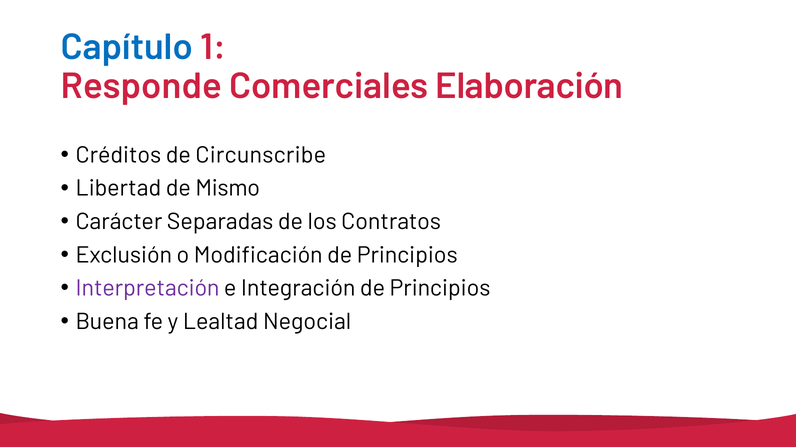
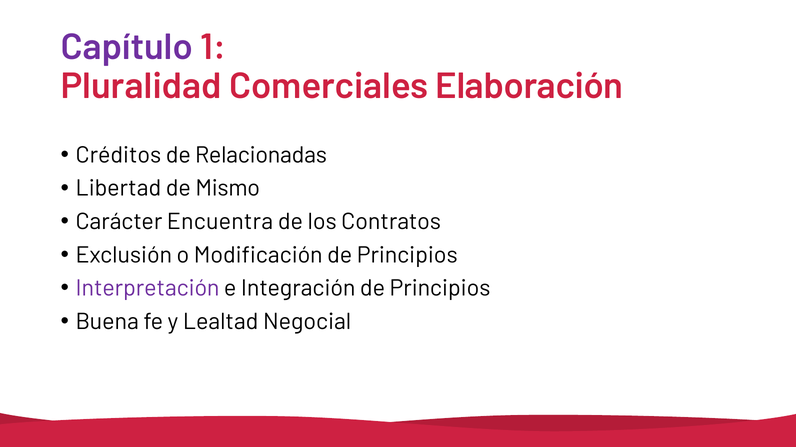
Capítulo colour: blue -> purple (127, 47)
Responde: Responde -> Pluralidad (141, 87)
Circunscribe: Circunscribe -> Relacionadas (261, 155)
Separadas: Separadas -> Encuentra (220, 222)
